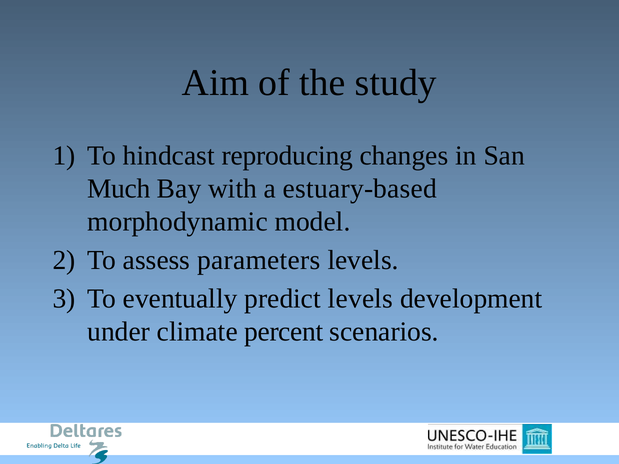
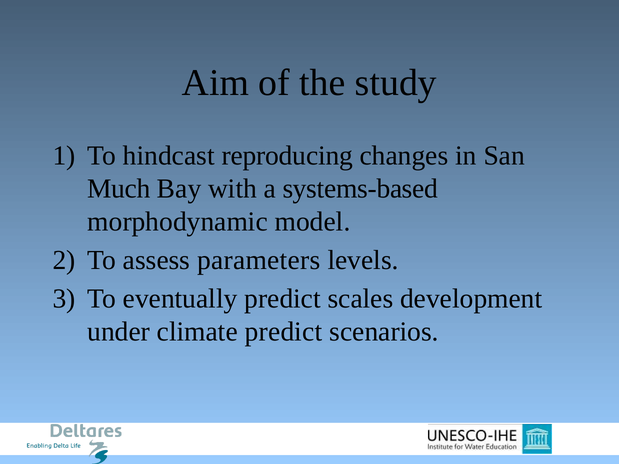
estuary-based: estuary-based -> systems-based (360, 189)
predict levels: levels -> scales (360, 299)
climate percent: percent -> predict (284, 332)
